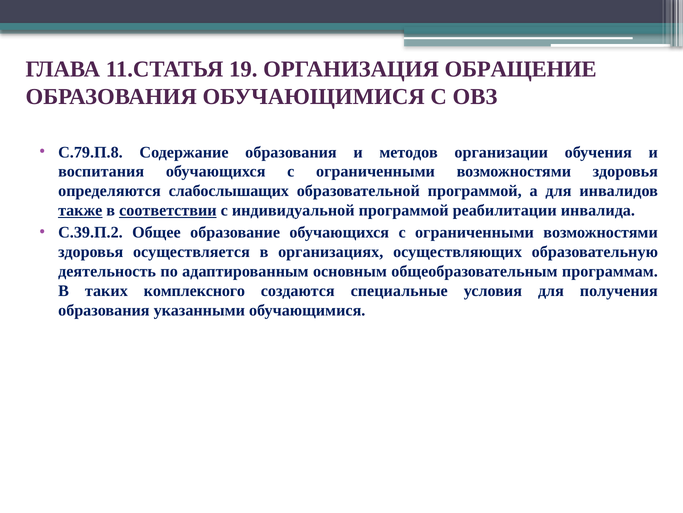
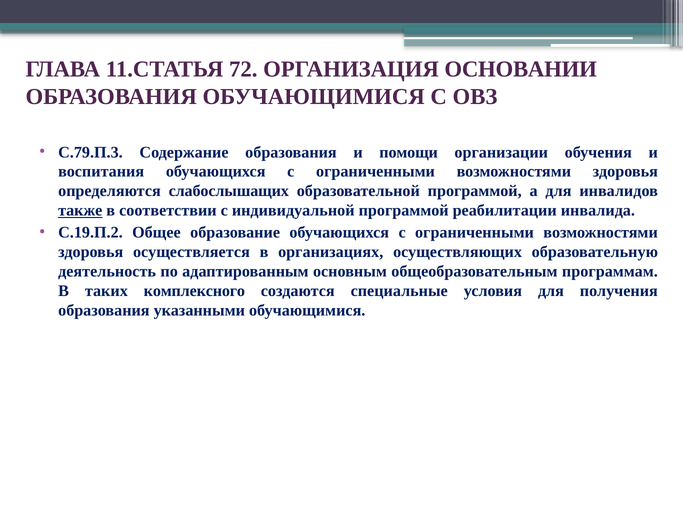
19: 19 -> 72 (243, 69)
ОБРАЩЕНИЕ: ОБРАЩЕНИЕ -> ОСНОВАНИИ (521, 69)
С.79.П.8: С.79.П.8 -> С.79.П.3 (90, 152)
методов: методов -> помощи (409, 152)
соответствии underline: present -> none (168, 210)
С.39.П.2: С.39.П.2 -> С.19.П.2 (90, 232)
